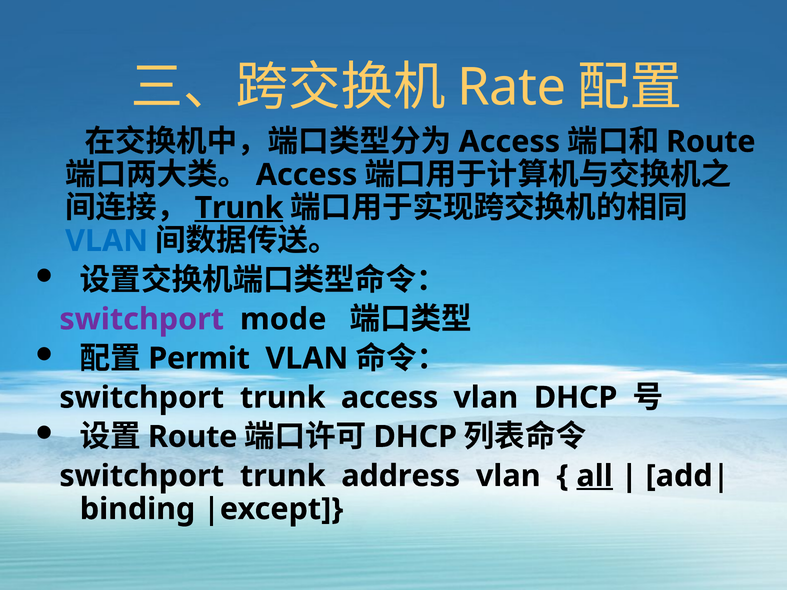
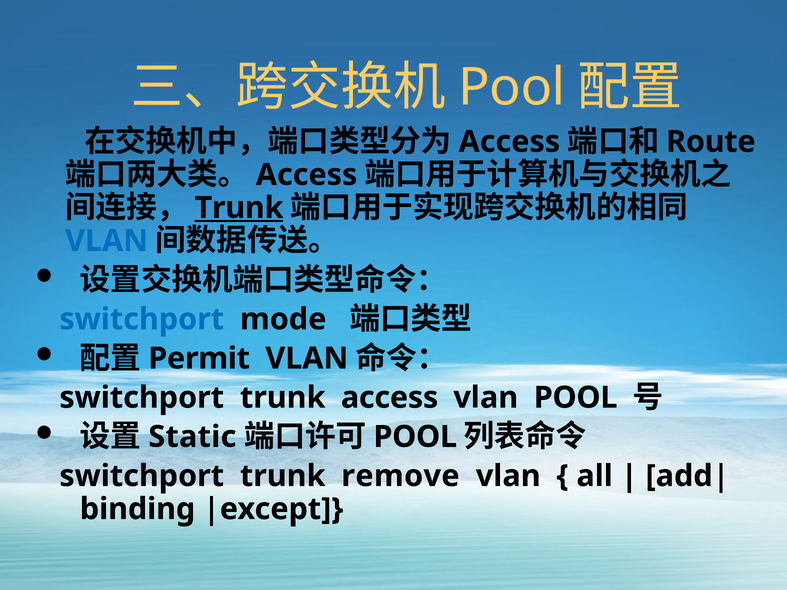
Rate: Rate -> Pool (512, 88)
switchport colour: purple -> blue (142, 319)
vlan DHCP: DHCP -> POOL (576, 398)
Route: Route -> Static (192, 437)
DHCP: DHCP -> POOL (415, 437)
address: address -> remove (400, 476)
all underline: present -> none (595, 476)
